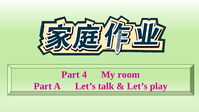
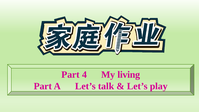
room: room -> living (129, 75)
